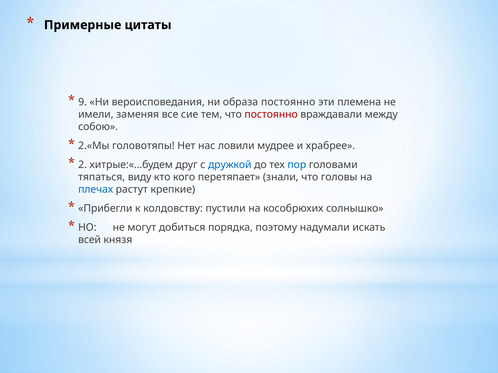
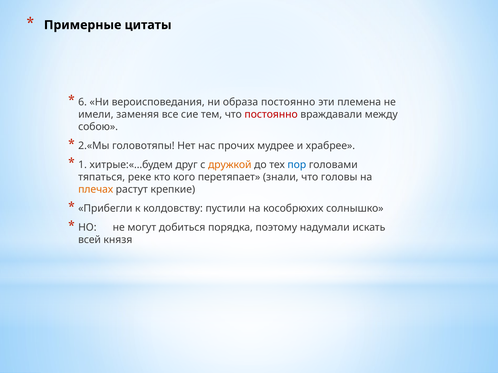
9: 9 -> 6 (83, 102)
ловили: ловили -> прочих (236, 146)
2: 2 -> 1 (83, 165)
дружкой colour: blue -> orange (230, 165)
виду: виду -> реке (140, 177)
плечах colour: blue -> orange (96, 190)
